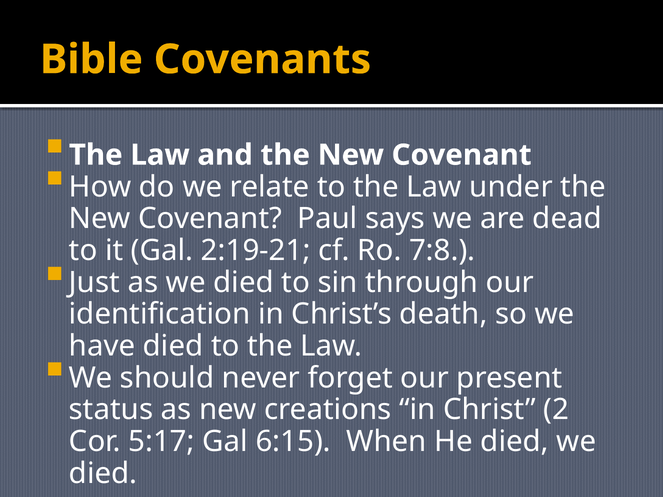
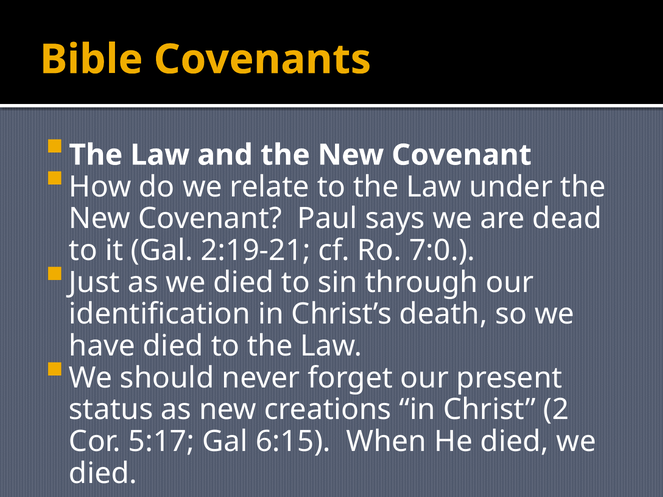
7:8: 7:8 -> 7:0 (442, 251)
